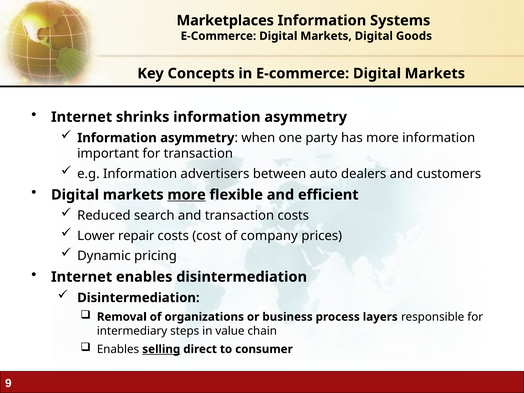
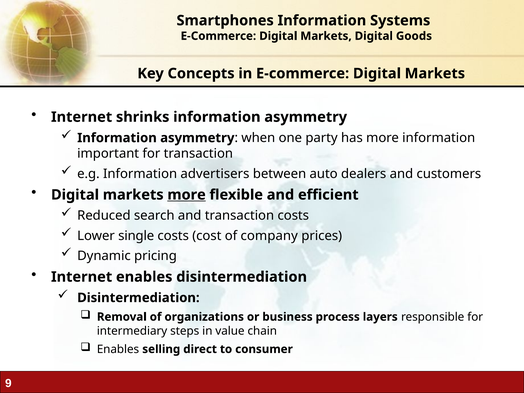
Marketplaces: Marketplaces -> Smartphones (225, 21)
repair: repair -> single (136, 236)
selling underline: present -> none (161, 349)
